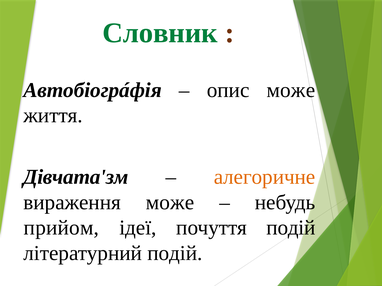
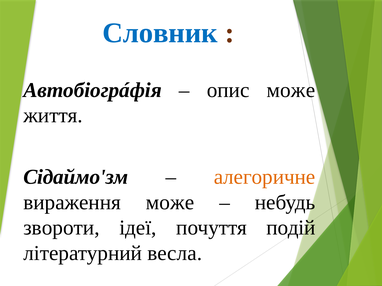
Словник colour: green -> blue (160, 33)
Дівчата'зм: Дівчата'зм -> Сідаймо'зм (76, 177)
прийом: прийом -> звороти (61, 228)
літературний подій: подій -> весла (175, 254)
